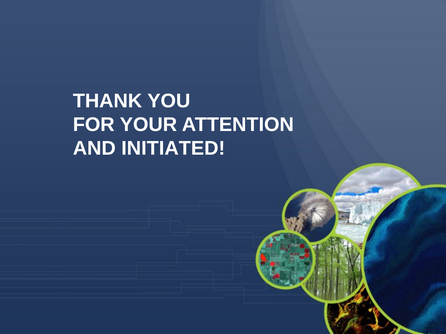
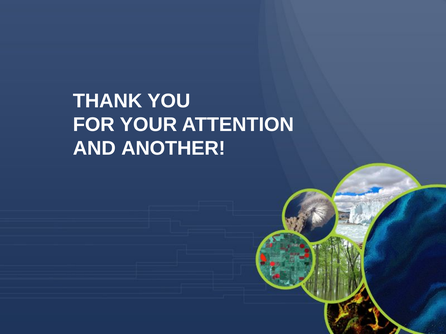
INITIATED: INITIATED -> ANOTHER (173, 149)
